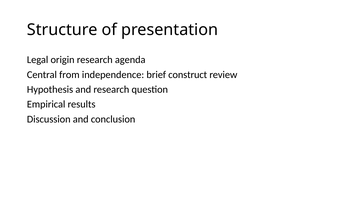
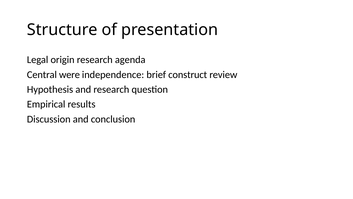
from: from -> were (69, 74)
